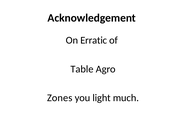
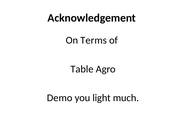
Erratic: Erratic -> Terms (94, 40)
Zones: Zones -> Demo (60, 98)
